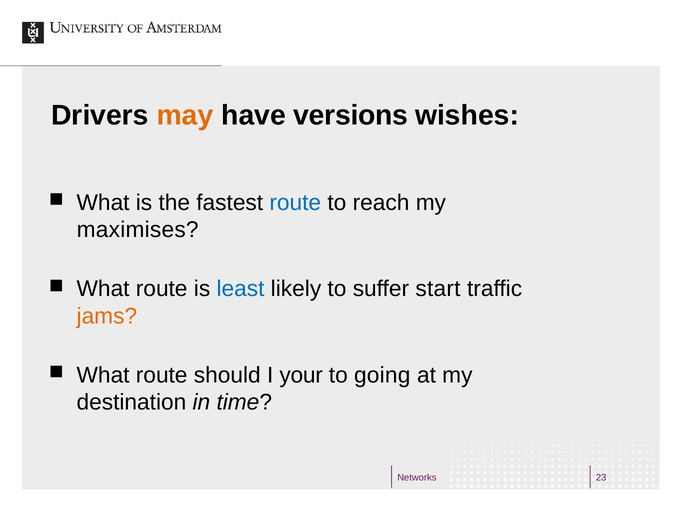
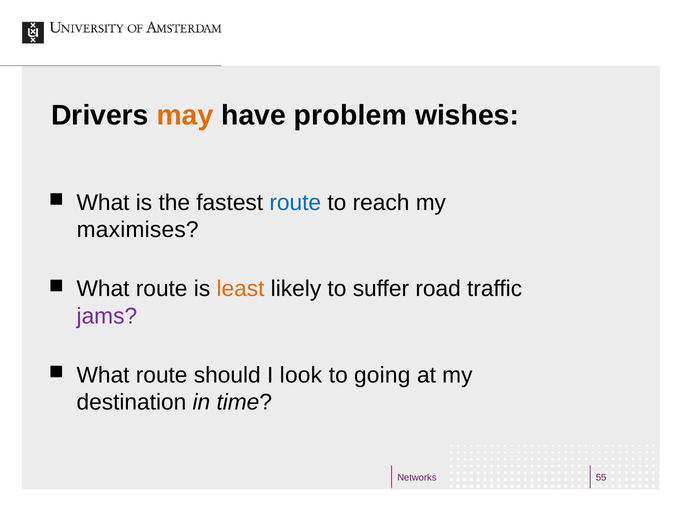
versions: versions -> problem (350, 115)
least colour: blue -> orange (240, 289)
start: start -> road (438, 289)
jams colour: orange -> purple (107, 316)
your: your -> look (301, 375)
23: 23 -> 55 (601, 477)
